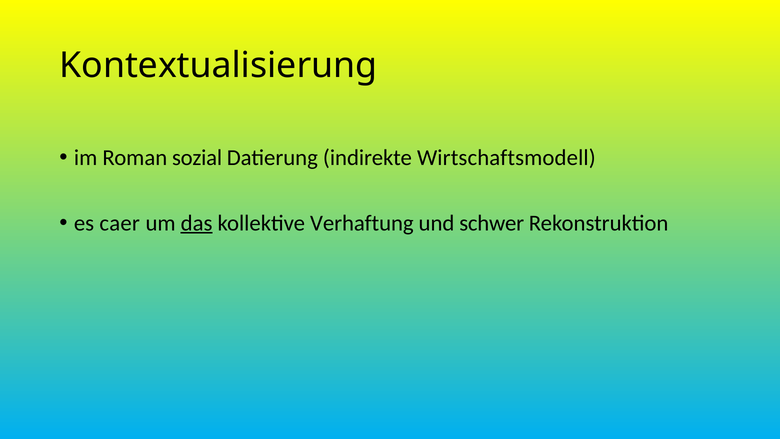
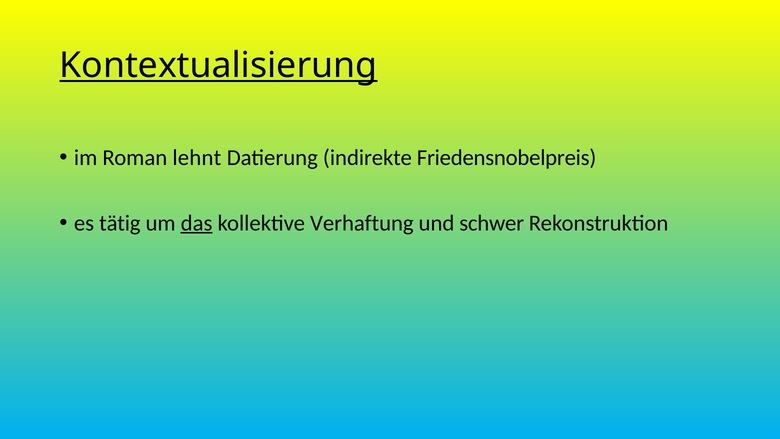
Kontextualisierung underline: none -> present (218, 65)
sozial: sozial -> lehnt (197, 158)
Wirtschaftsmodell: Wirtschaftsmodell -> Friedensnobelpreis (507, 158)
caer: caer -> tätig (120, 223)
